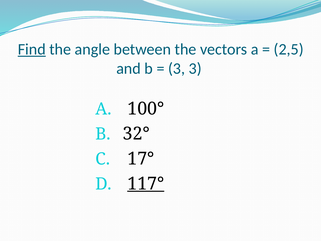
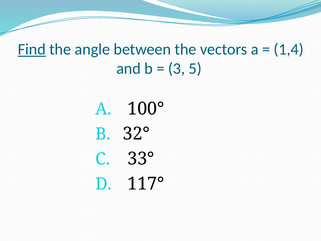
2,5: 2,5 -> 1,4 (289, 49)
3 3: 3 -> 5 (195, 69)
17°: 17° -> 33° (141, 159)
117° underline: present -> none (146, 183)
